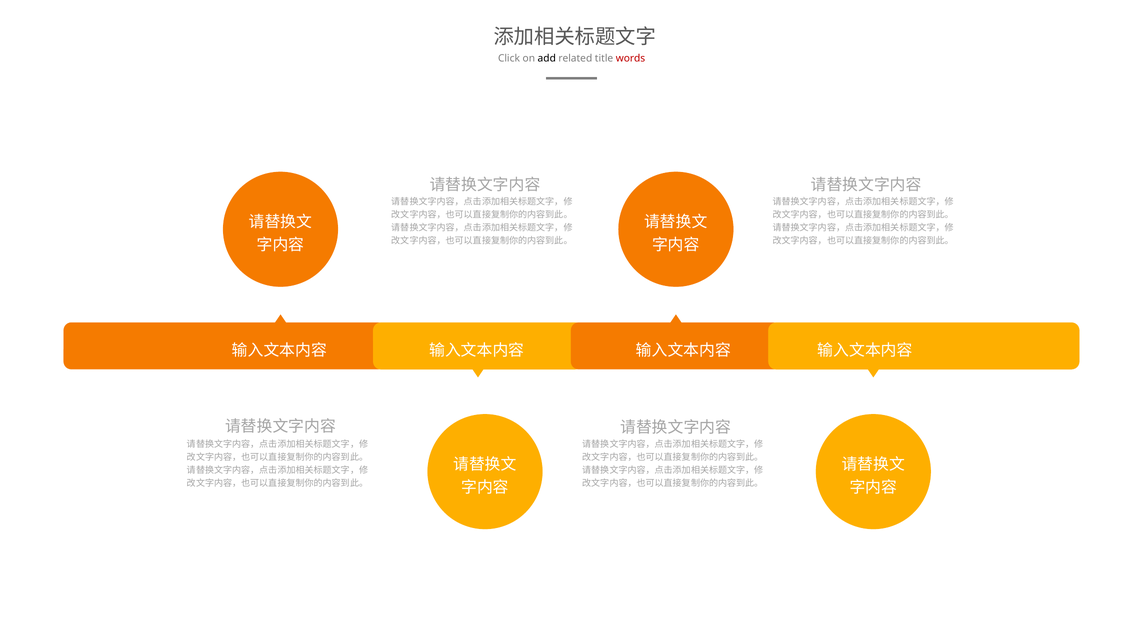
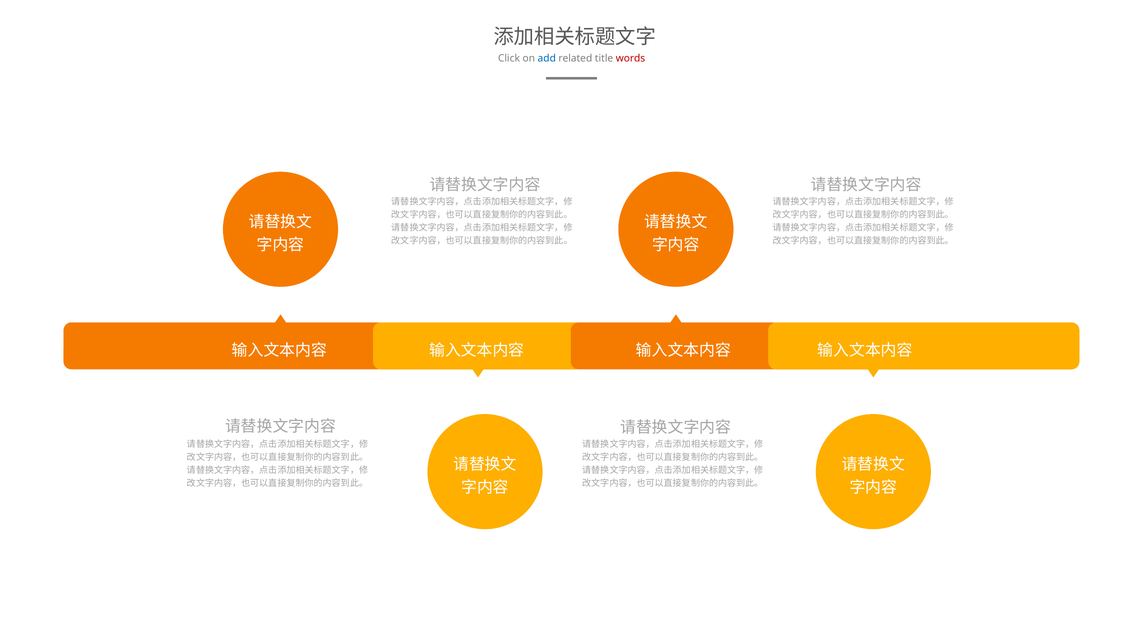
add colour: black -> blue (547, 58)
